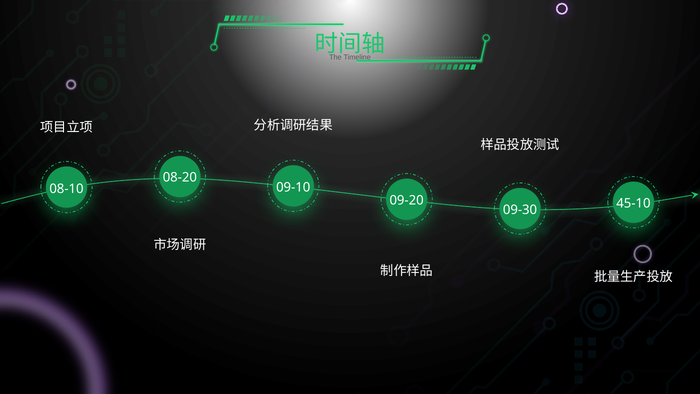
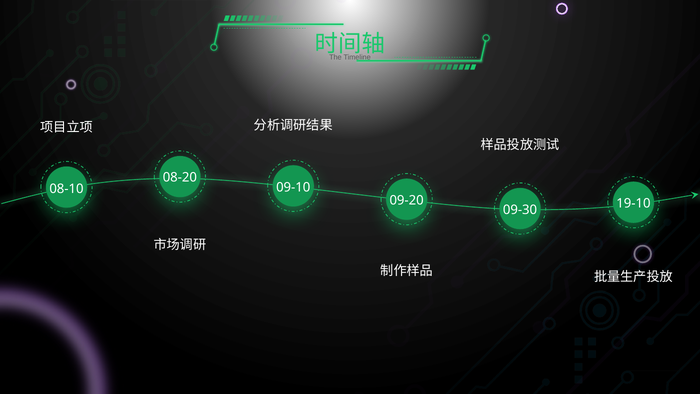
45-10: 45-10 -> 19-10 (633, 203)
